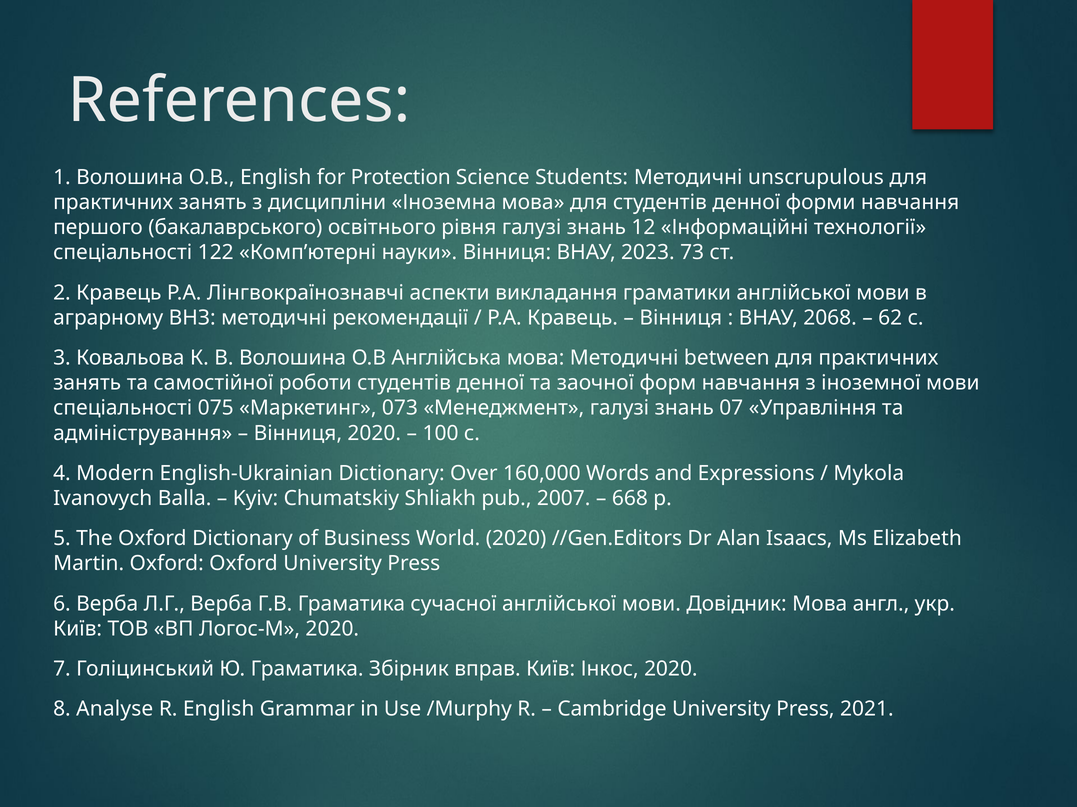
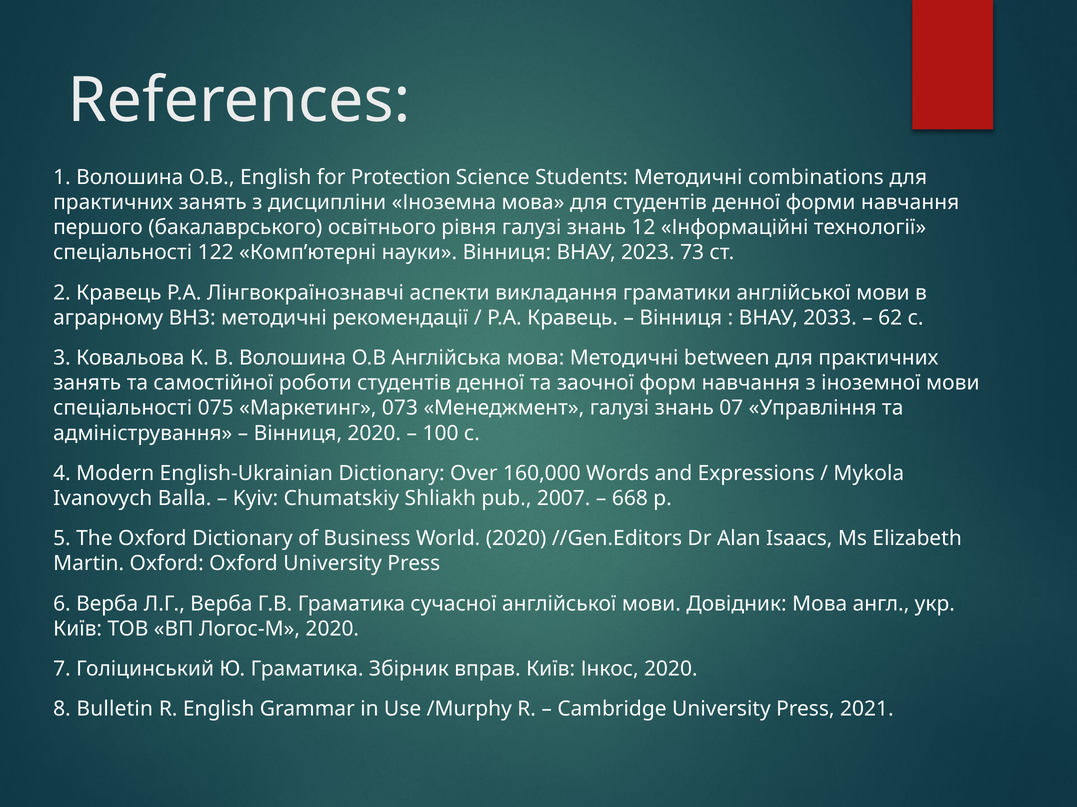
unscrupulous: unscrupulous -> combinations (816, 177)
2068: 2068 -> 2033 (830, 318)
Analyse: Analyse -> Bulletin (115, 710)
